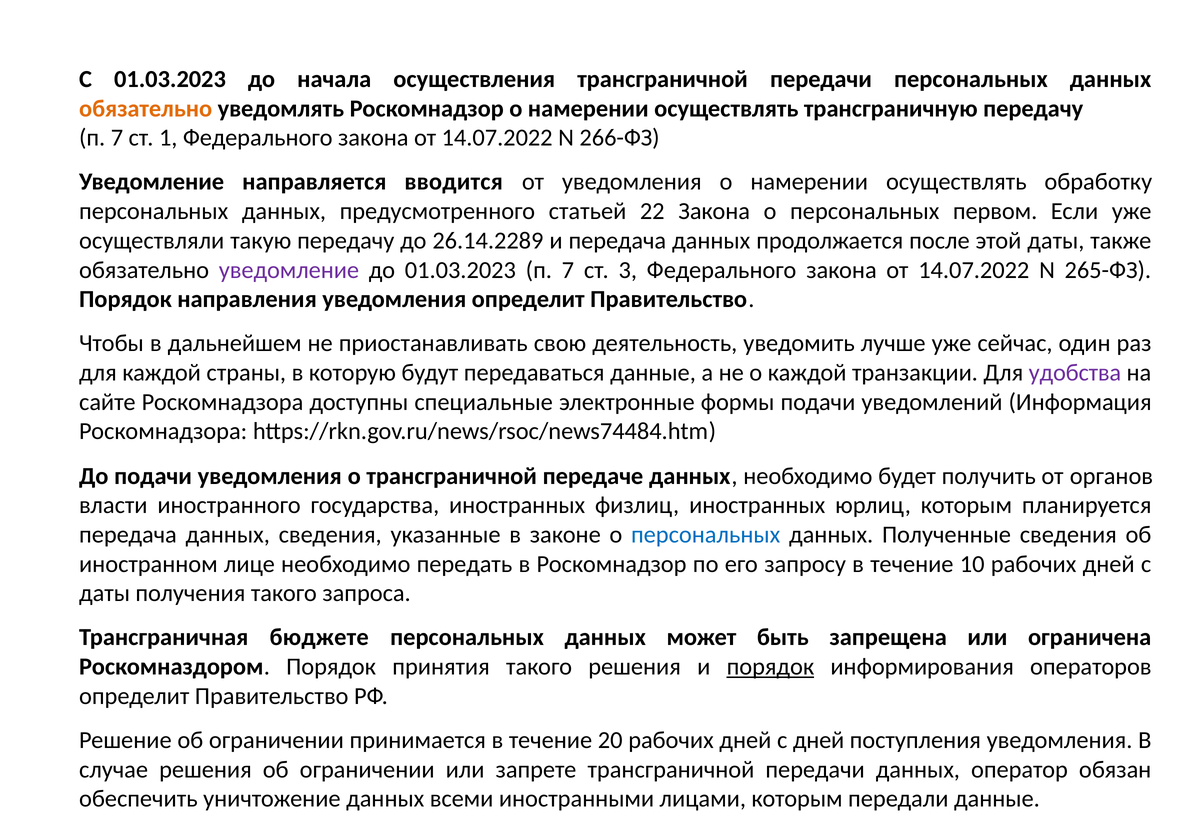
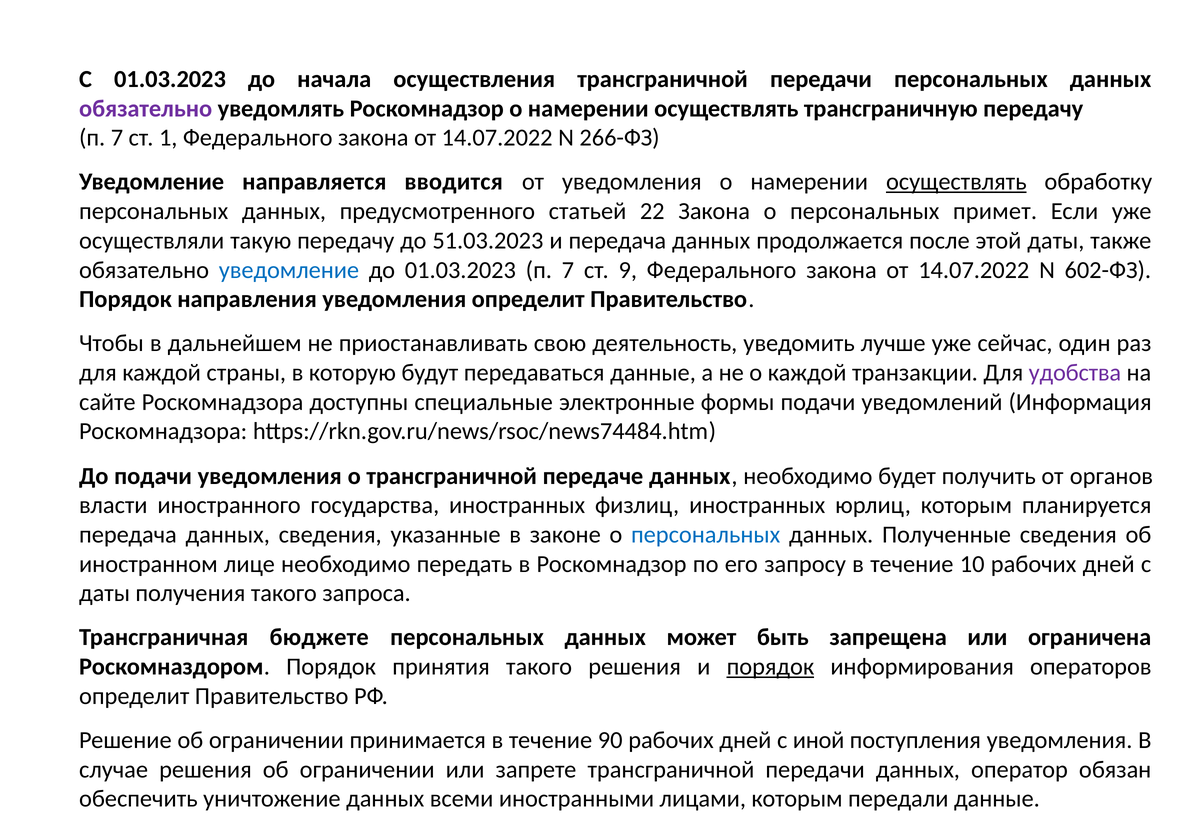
обязательно colour: orange -> purple (146, 109)
осуществлять underline: none -> present (956, 182)
первом: первом -> примет (995, 211)
26.14.2289: 26.14.2289 -> 51.03.2023 (488, 241)
уведомление colour: purple -> blue (289, 270)
3: 3 -> 9 (628, 270)
265-ФЗ: 265-ФЗ -> 602-ФЗ (1108, 270)
20: 20 -> 90 (610, 740)
с дней: дней -> иной (819, 740)
